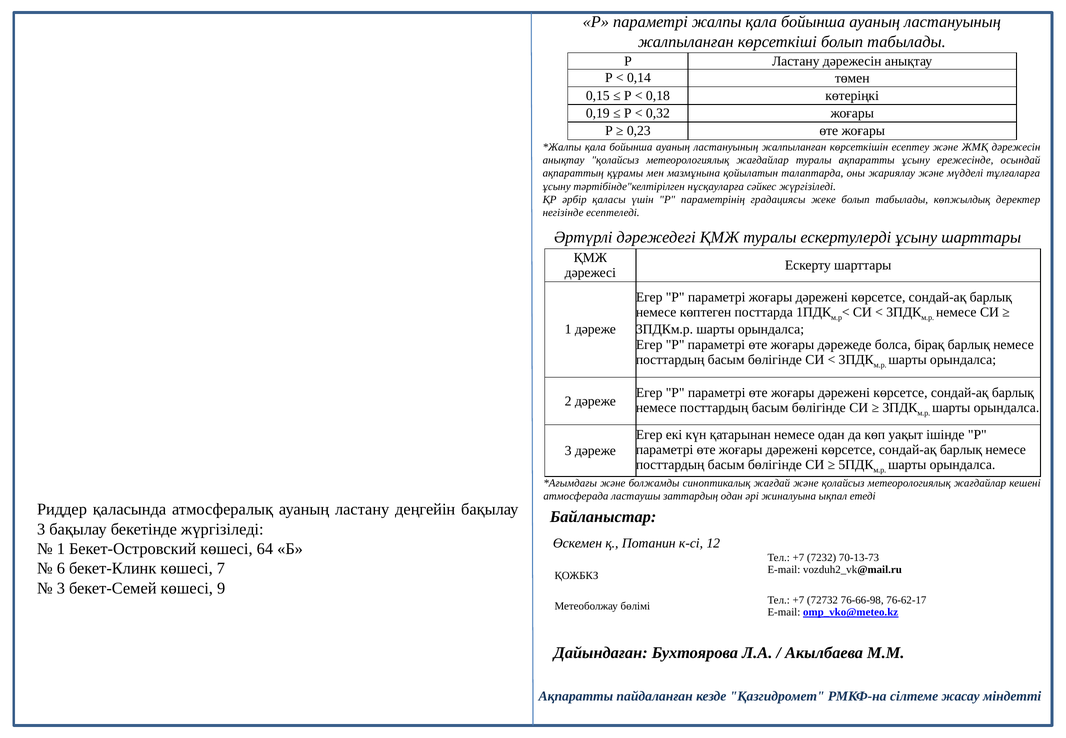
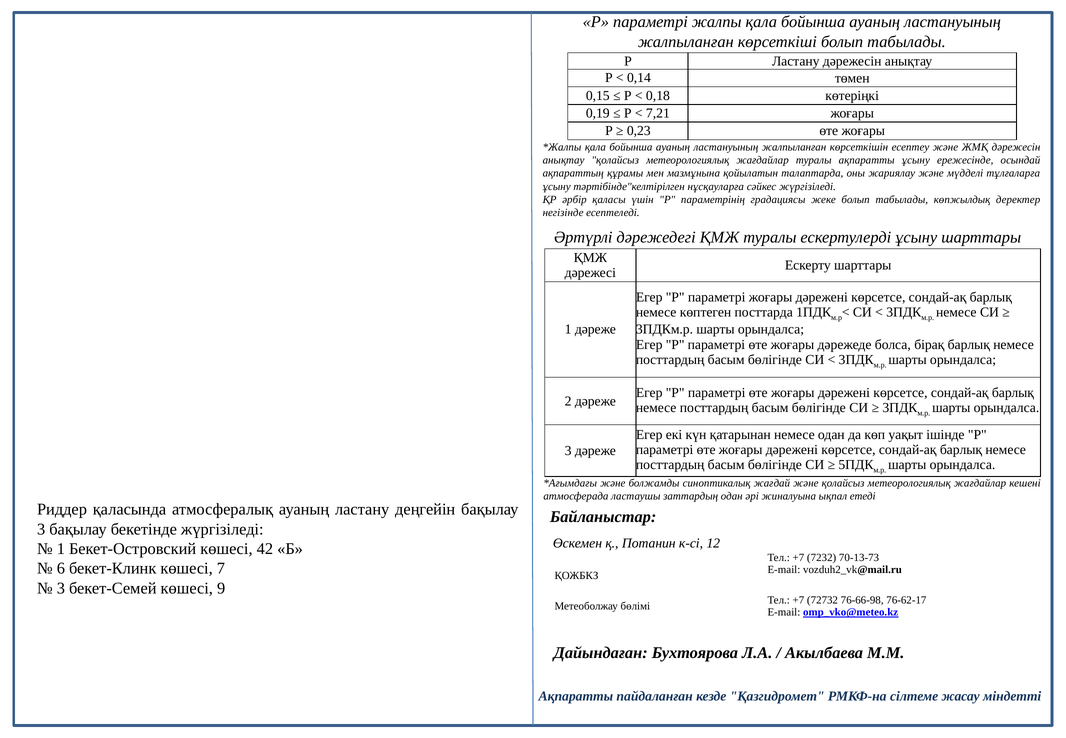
0,32: 0,32 -> 7,21 (658, 113)
64: 64 -> 42 (265, 549)
